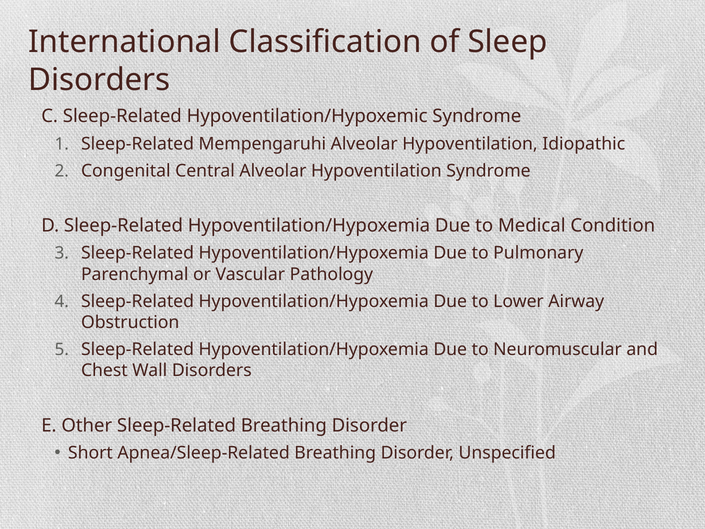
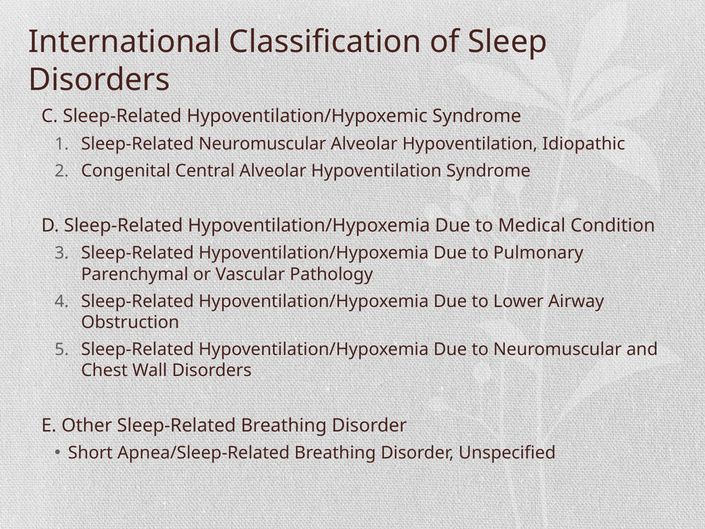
Sleep-Related Mempengaruhi: Mempengaruhi -> Neuromuscular (262, 144)
